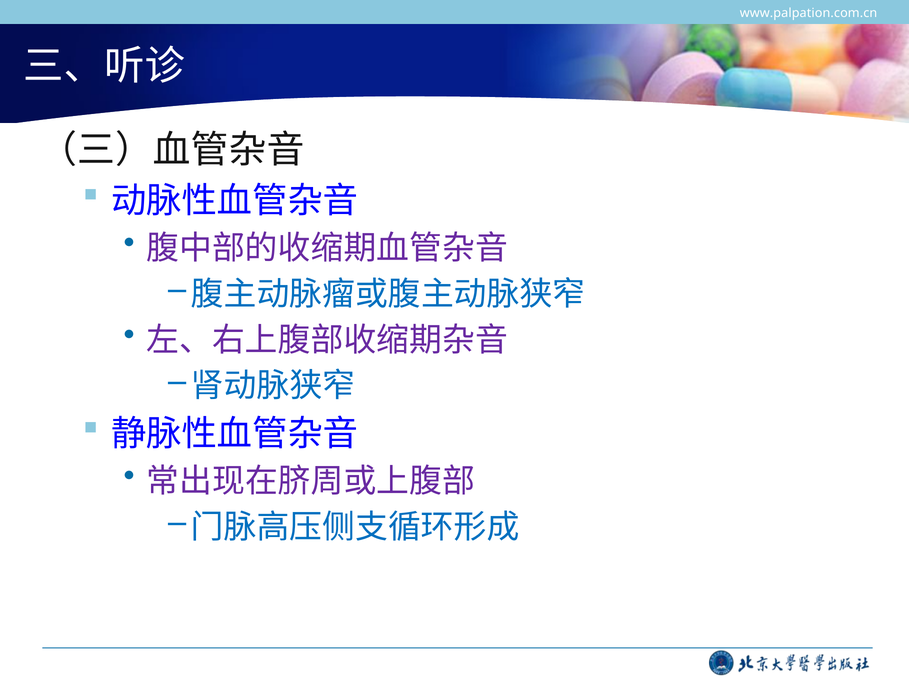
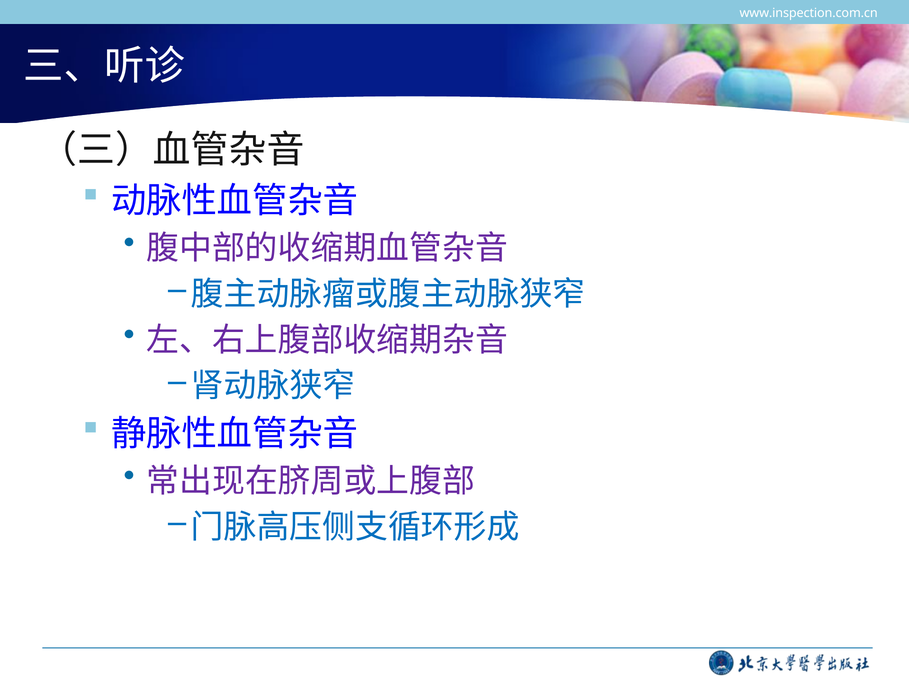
www.palpation.com.cn: www.palpation.com.cn -> www.inspection.com.cn (809, 13)
